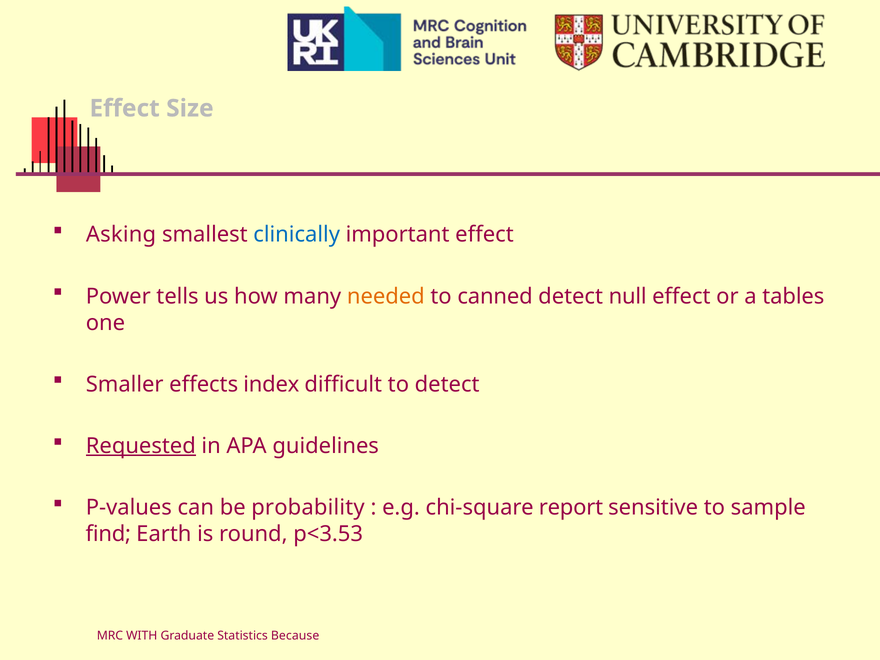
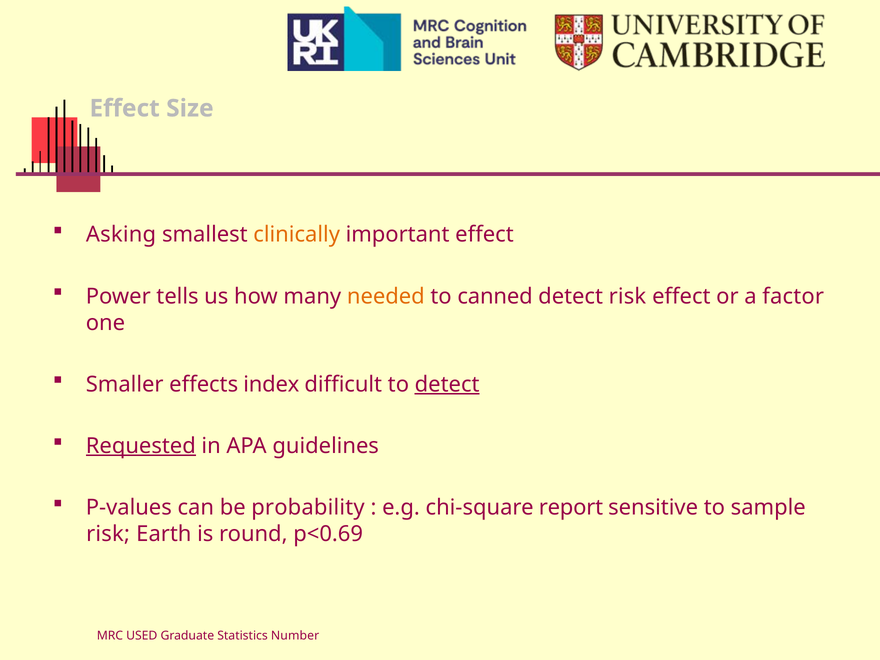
clinically colour: blue -> orange (297, 235)
detect null: null -> risk (627, 296)
tables: tables -> factor (793, 296)
detect underline: none -> present (447, 384)
find: find -> risk (108, 534)
p<3.53: p<3.53 -> p<0.69 (328, 534)
WITH: WITH -> USED (142, 636)
Because: Because -> Number (295, 636)
